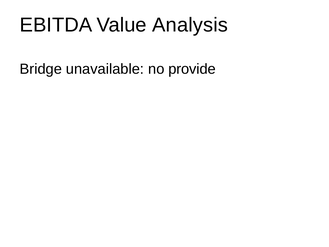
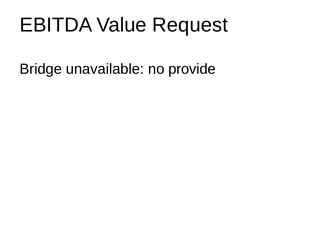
Analysis: Analysis -> Request (190, 25)
